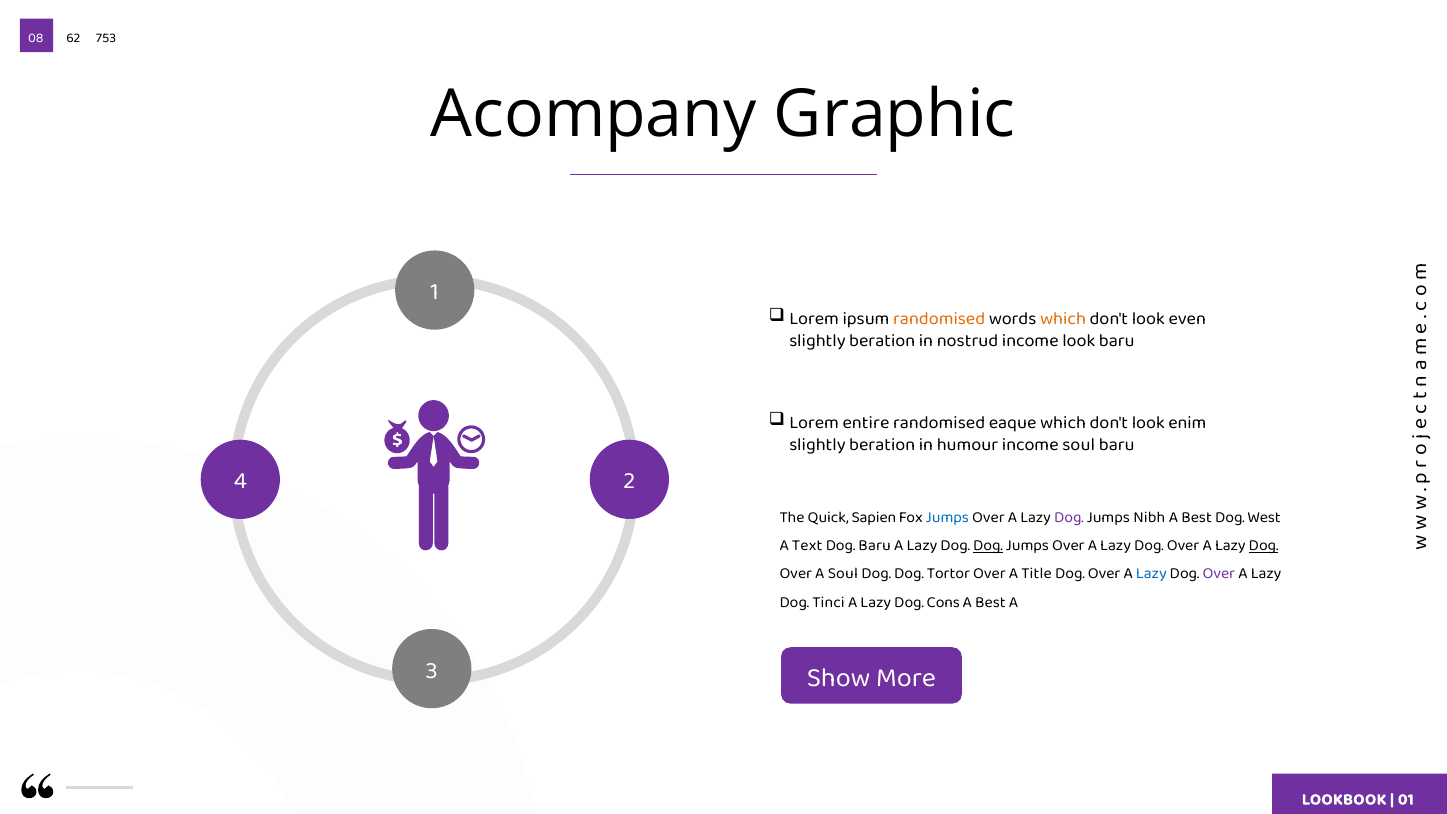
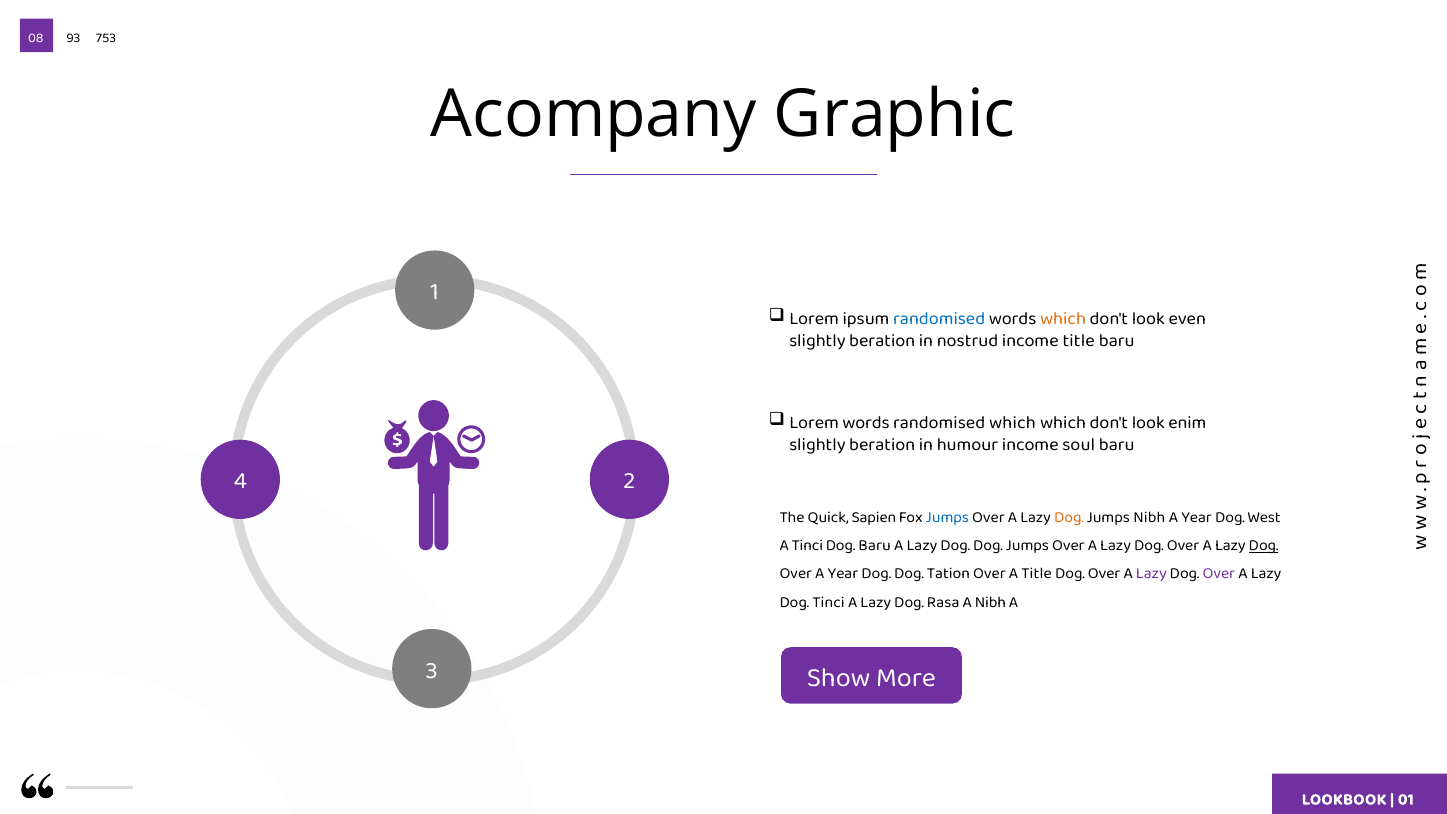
62: 62 -> 93 (73, 38)
randomised colour: orange -> blue (939, 319)
income look: look -> title (1079, 341)
Lorem entire: entire -> words (866, 423)
randomised eaque: eaque -> which (1013, 423)
Dog colour: purple -> orange (1069, 517)
Best: Best -> Year (1197, 517)
A Text: Text -> Tinci (807, 545)
Dog underline: present -> none (988, 545)
Over A Soul: Soul -> Year (843, 574)
Tortor: Tortor -> Tation (948, 574)
Lazy colour: blue -> purple (1151, 574)
Cons: Cons -> Rasa (943, 602)
Best: Best -> Nibh (991, 602)
